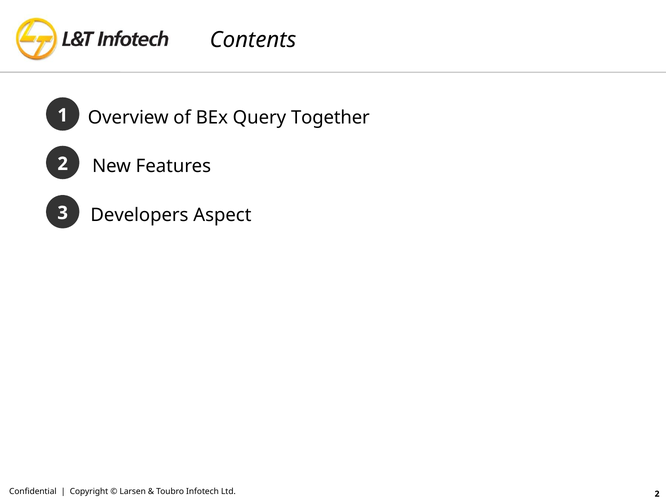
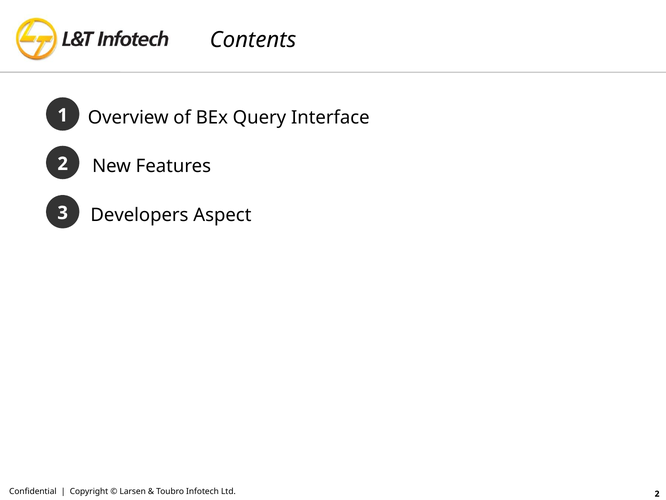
Together: Together -> Interface (330, 117)
